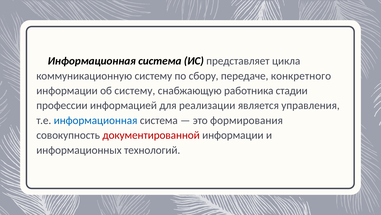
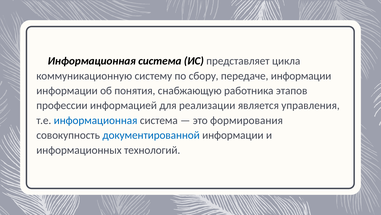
передаче конкретного: конкретного -> информации (301, 76)
об систему: систему -> понятия (135, 90)
стадии: стадии -> этапов (292, 90)
документированной colour: red -> blue (151, 135)
